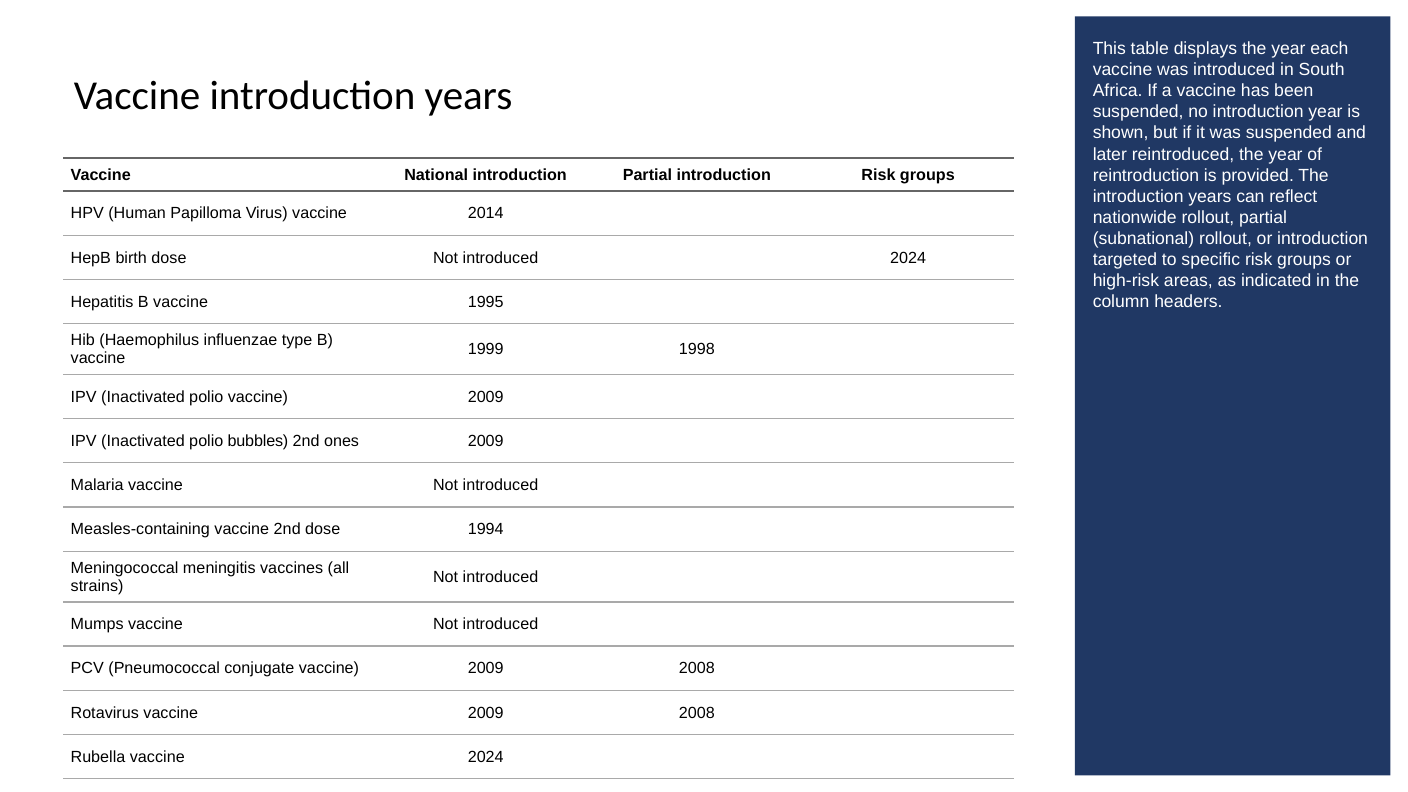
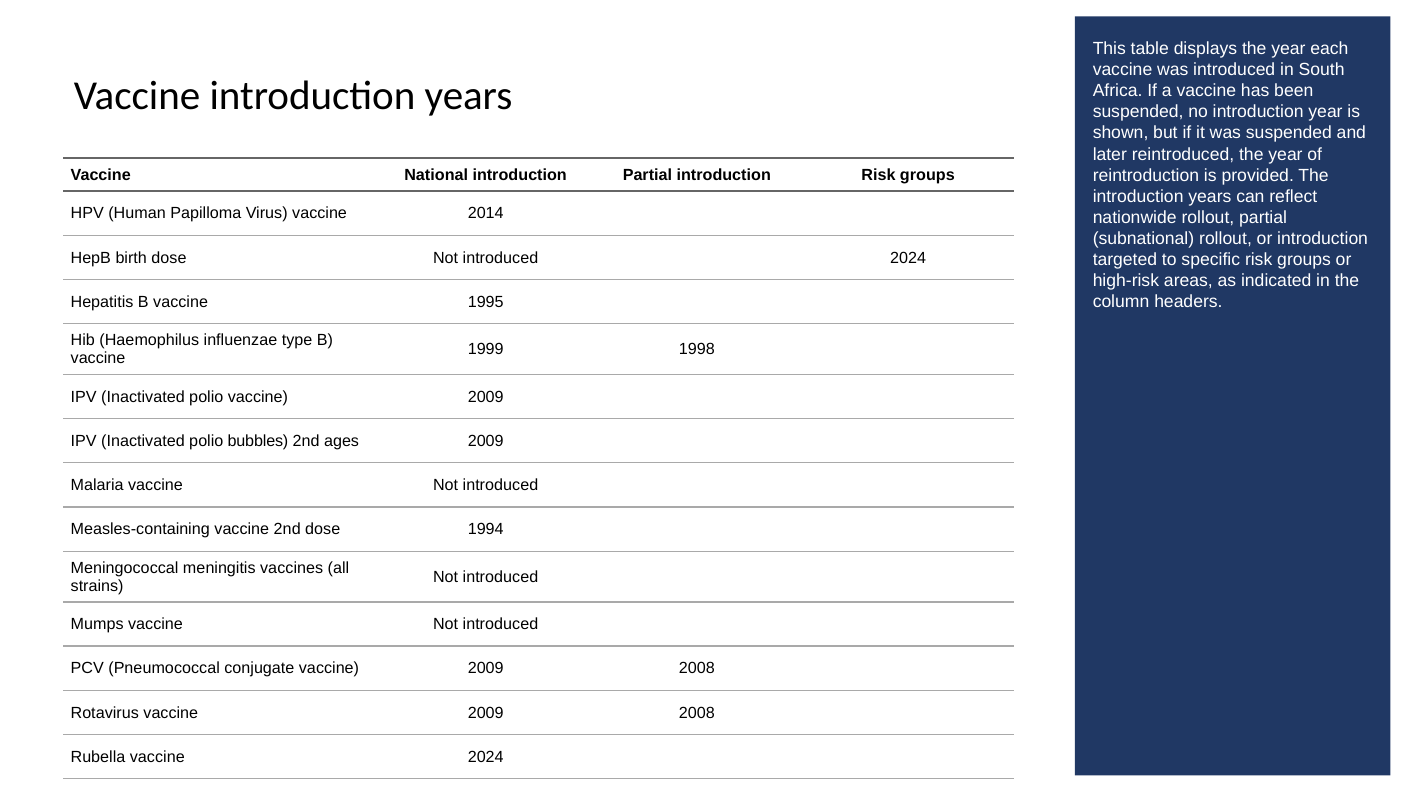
ones: ones -> ages (342, 441)
